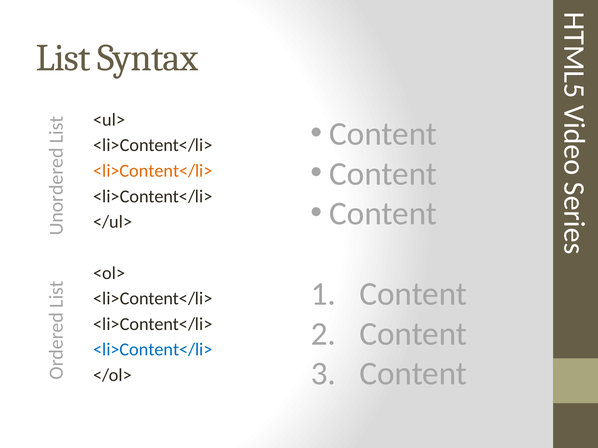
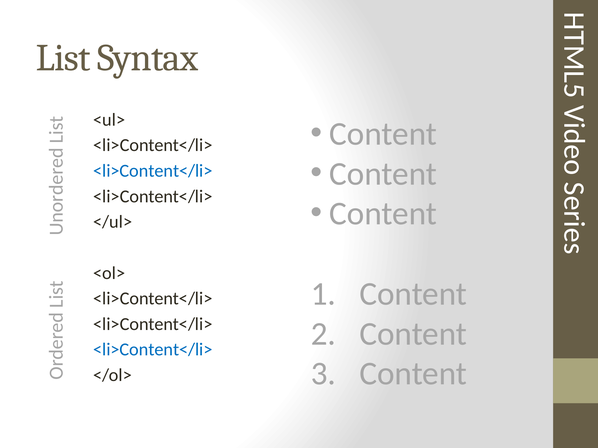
<li>Content</li> colour: orange -> blue (153, 171)
